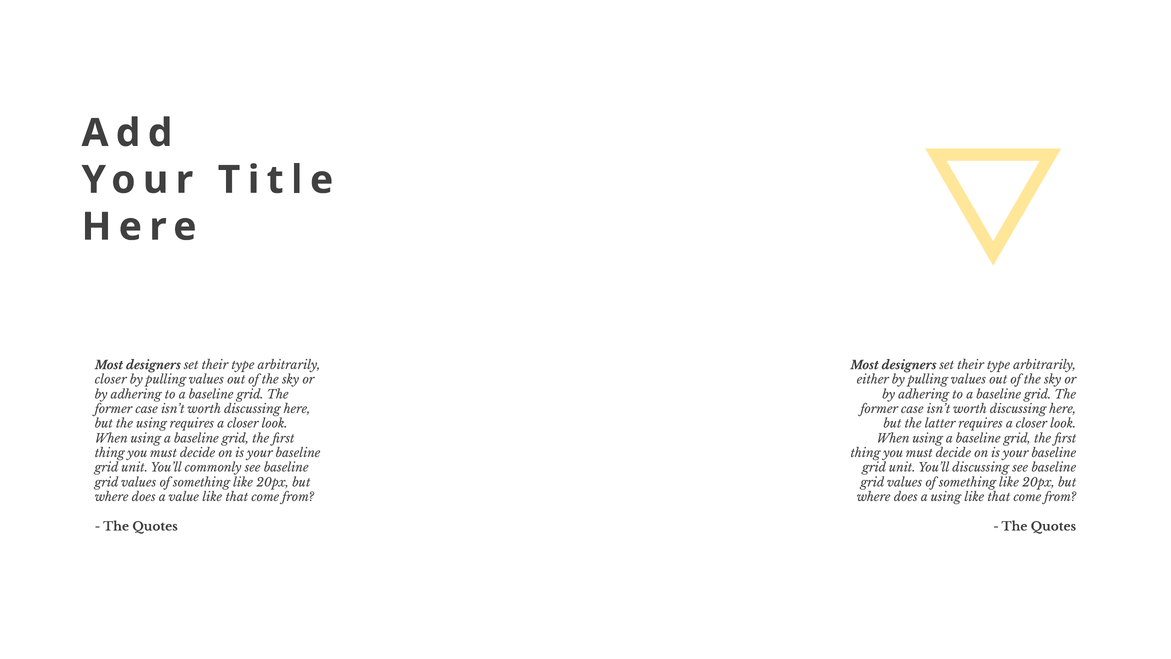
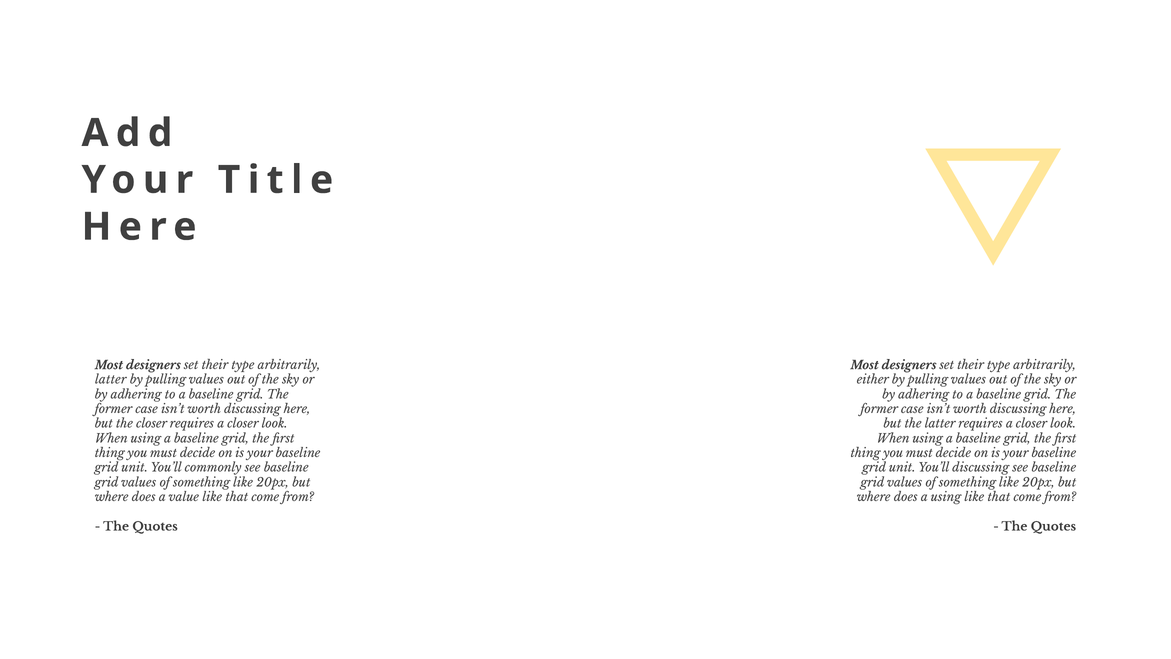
closer: closer -> latter (111, 380)
the using: using -> closer (152, 424)
